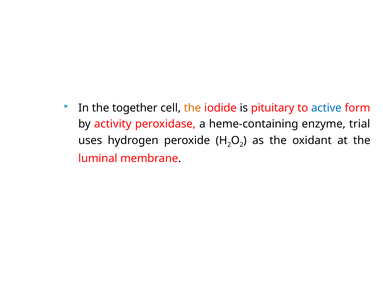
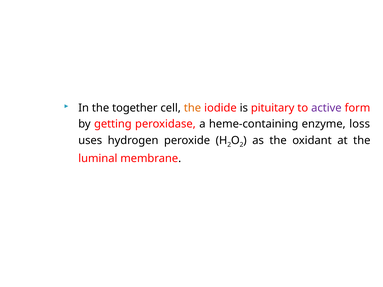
active colour: blue -> purple (326, 108)
activity: activity -> getting (113, 124)
trial: trial -> loss (360, 124)
